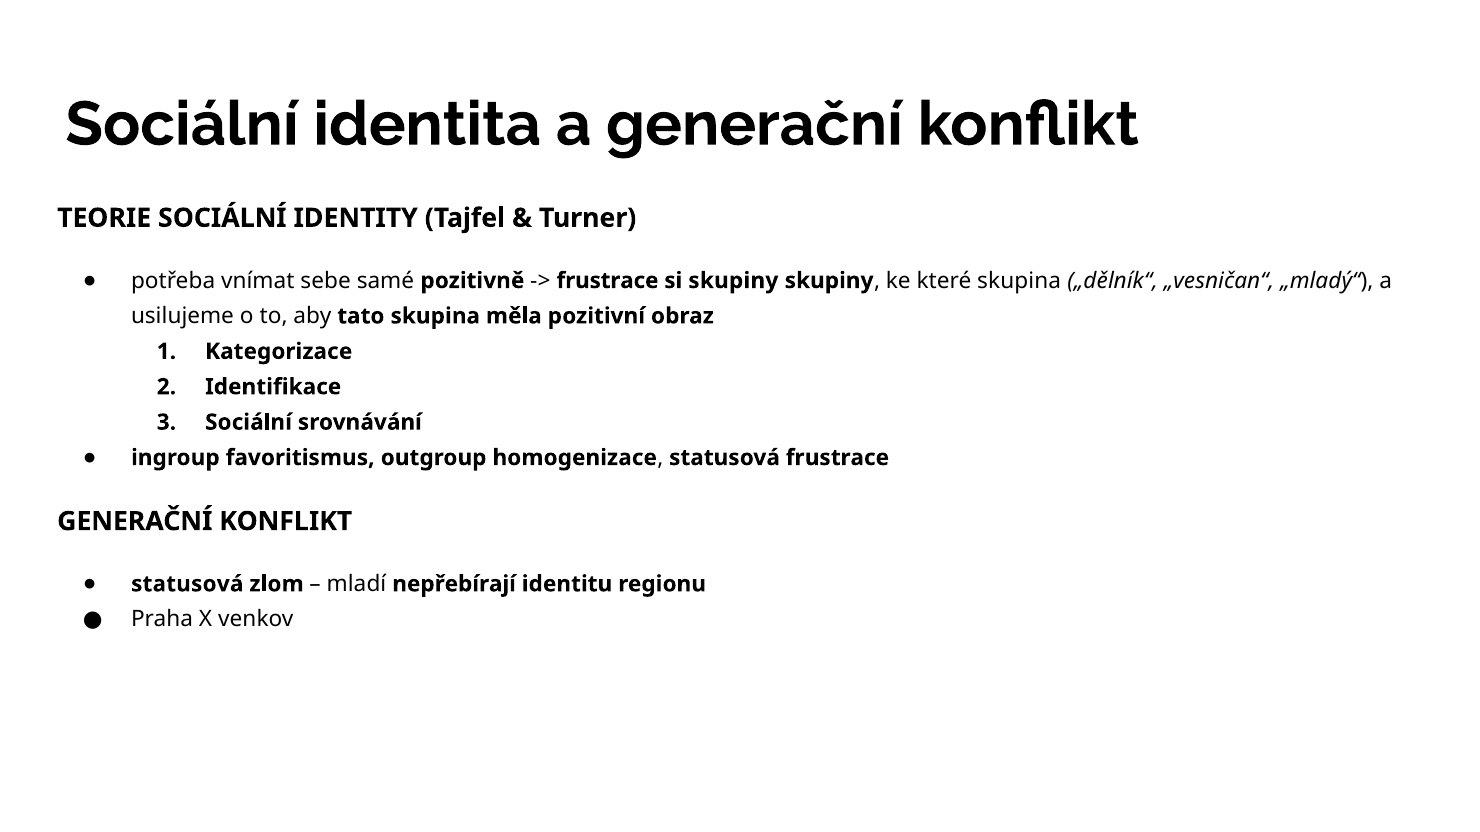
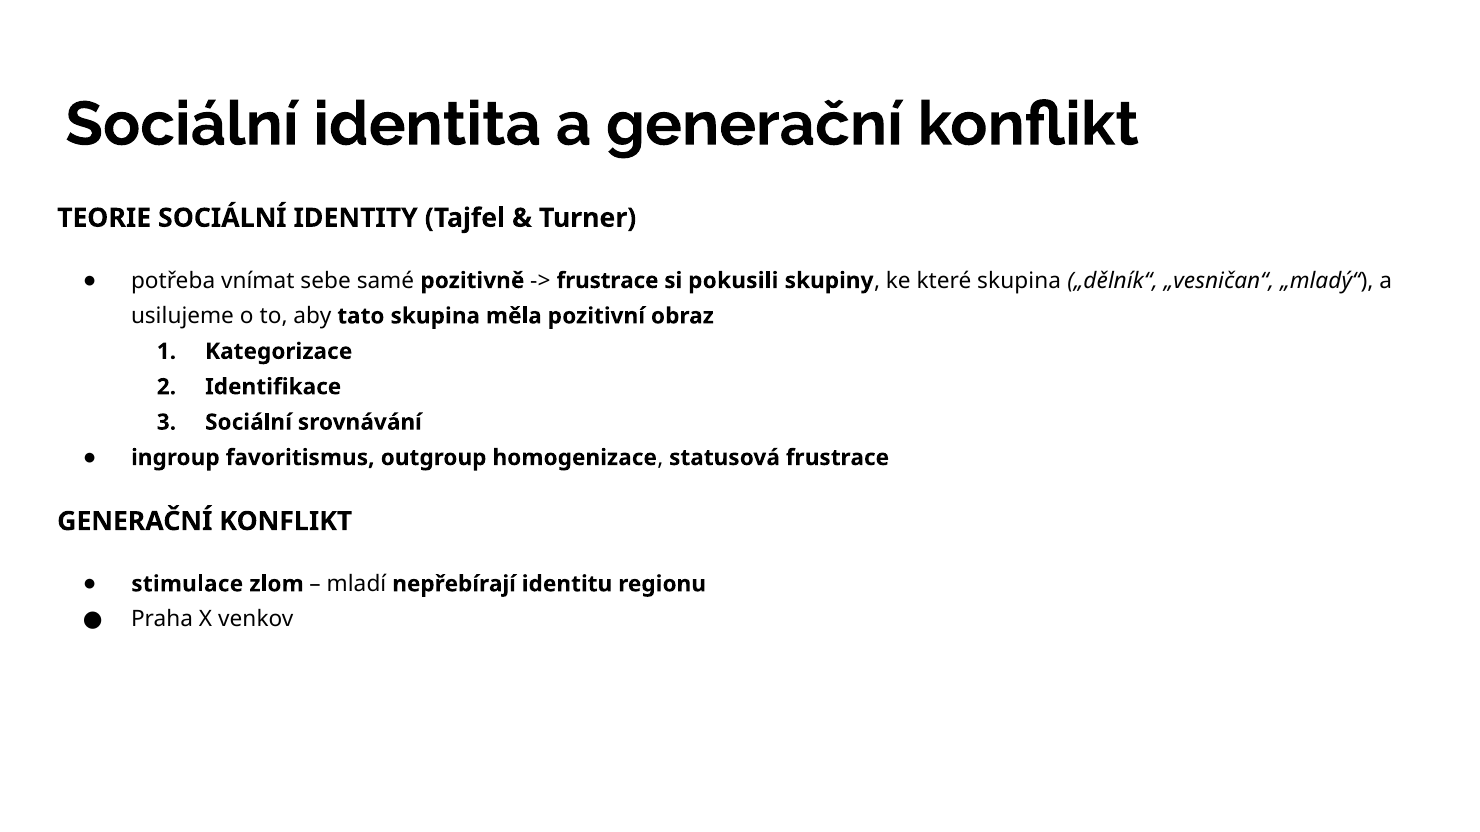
si skupiny: skupiny -> pokusili (733, 281)
statusová: statusová -> stimulace (187, 584)
